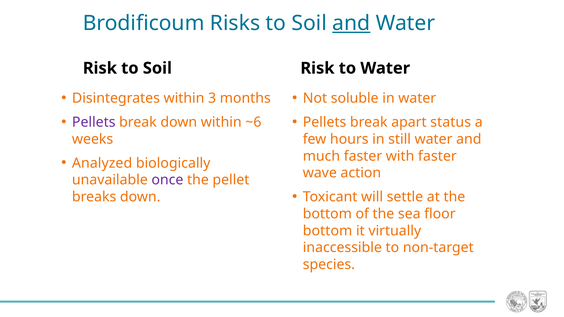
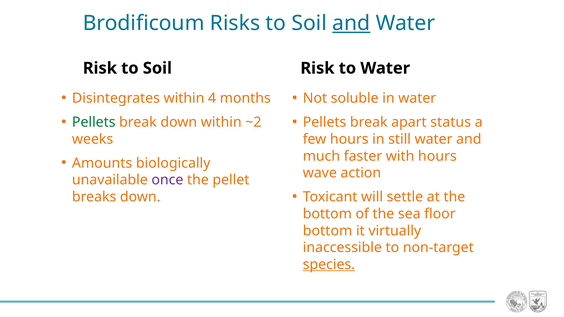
3: 3 -> 4 (212, 98)
Pellets colour: purple -> green (94, 122)
~6: ~6 -> ~2 (253, 122)
with faster: faster -> hours (437, 156)
Analyzed: Analyzed -> Amounts (102, 163)
species underline: none -> present (329, 265)
